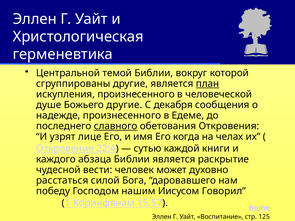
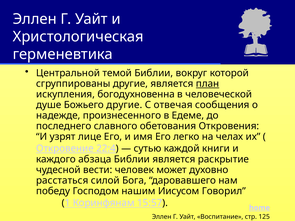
искупления произнесенного: произнесенного -> богодухновенна (136, 94)
декабря: декабря -> отвечая (173, 105)
славного underline: present -> none (116, 126)
когда: когда -> легко (186, 137)
